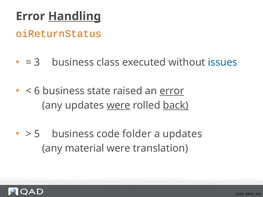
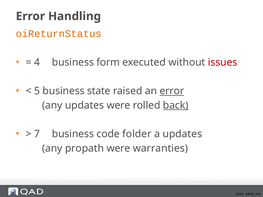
Handling underline: present -> none (75, 16)
3: 3 -> 4 (37, 62)
class: class -> form (108, 62)
issues colour: blue -> red (223, 62)
6: 6 -> 5 (37, 91)
were underline: present -> none (118, 105)
5: 5 -> 7 (37, 134)
material: material -> propath (84, 148)
translation: translation -> warranties (160, 148)
